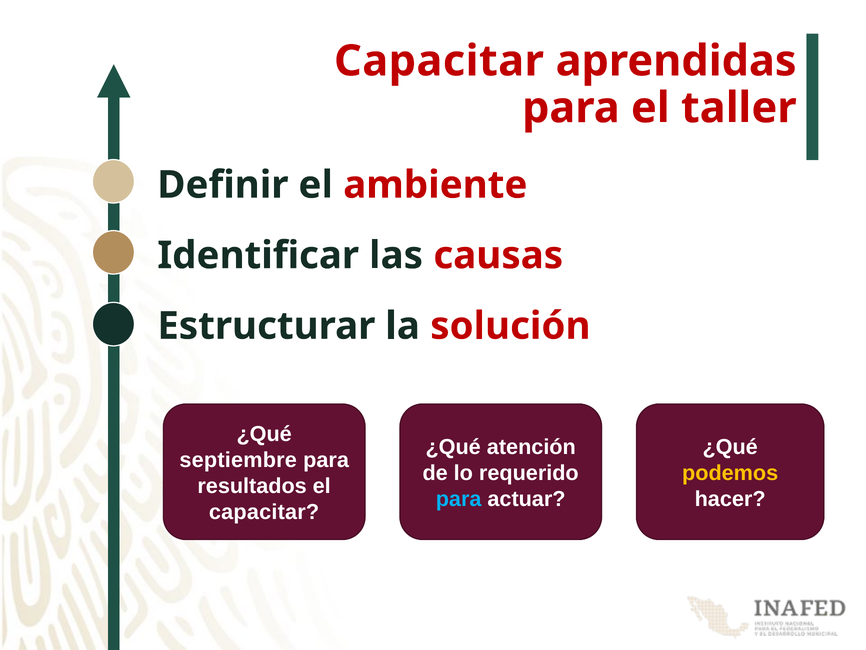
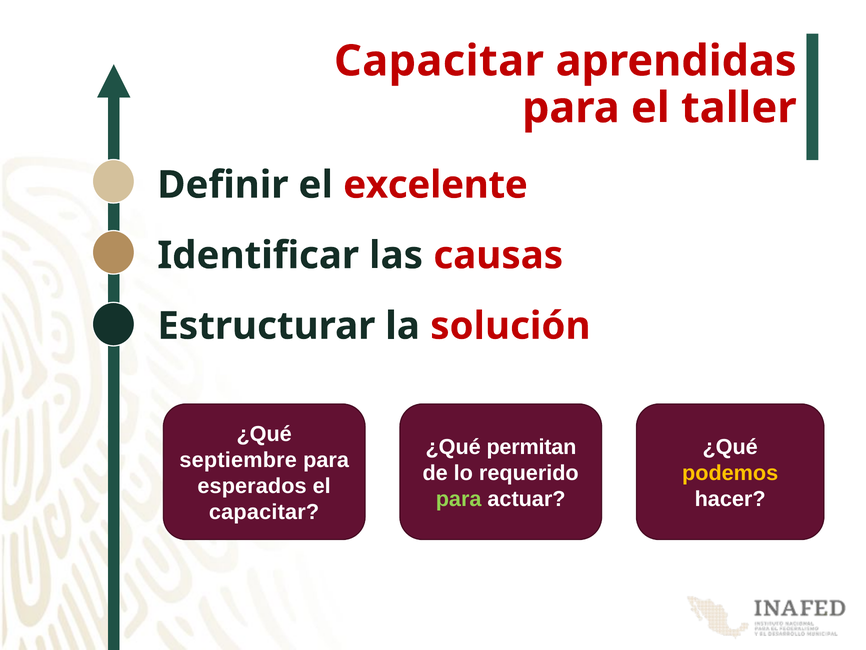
ambiente: ambiente -> excelente (435, 185)
atención: atención -> permitan (531, 447)
resultados: resultados -> esperados (252, 486)
para colour: light blue -> light green (459, 499)
